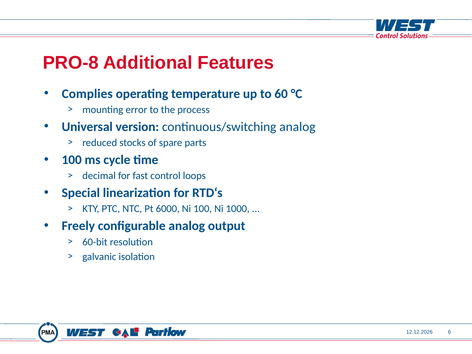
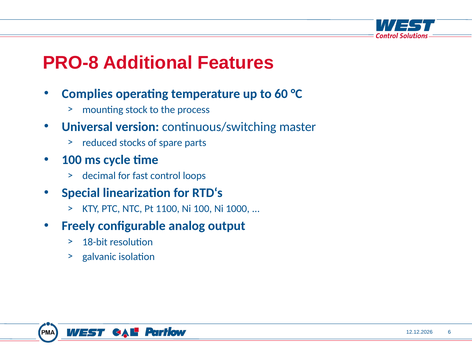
error: error -> stock (136, 110)
continuous/switching analog: analog -> master (298, 127)
6000: 6000 -> 1100 (168, 209)
60-bit: 60-bit -> 18-bit (95, 242)
